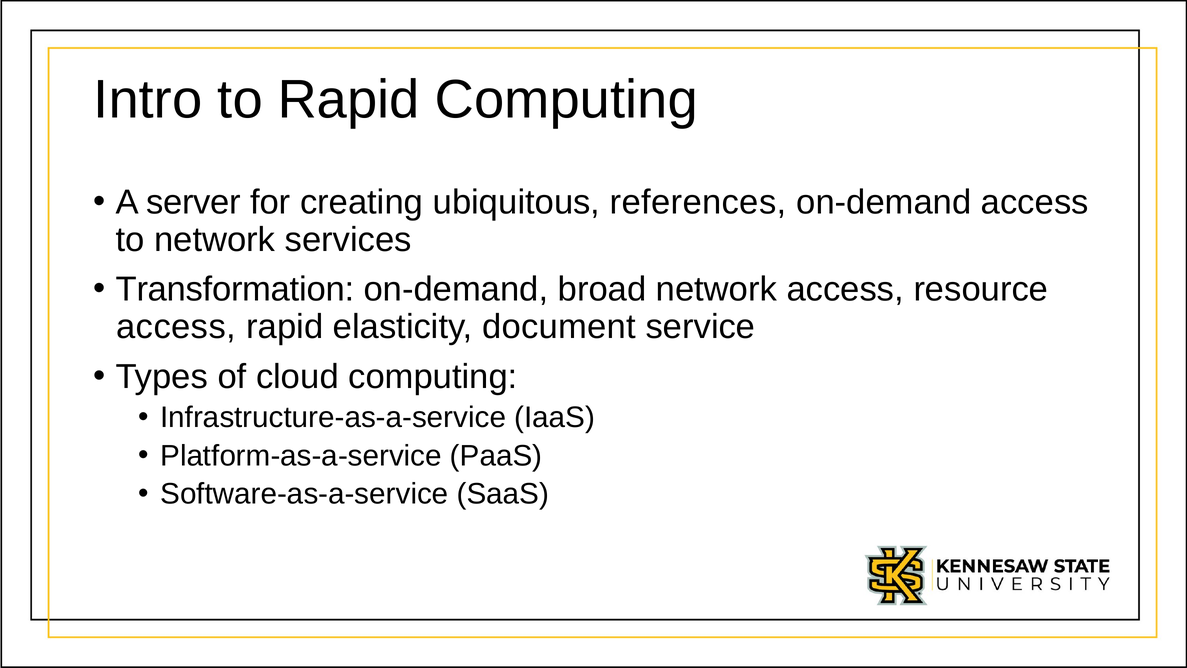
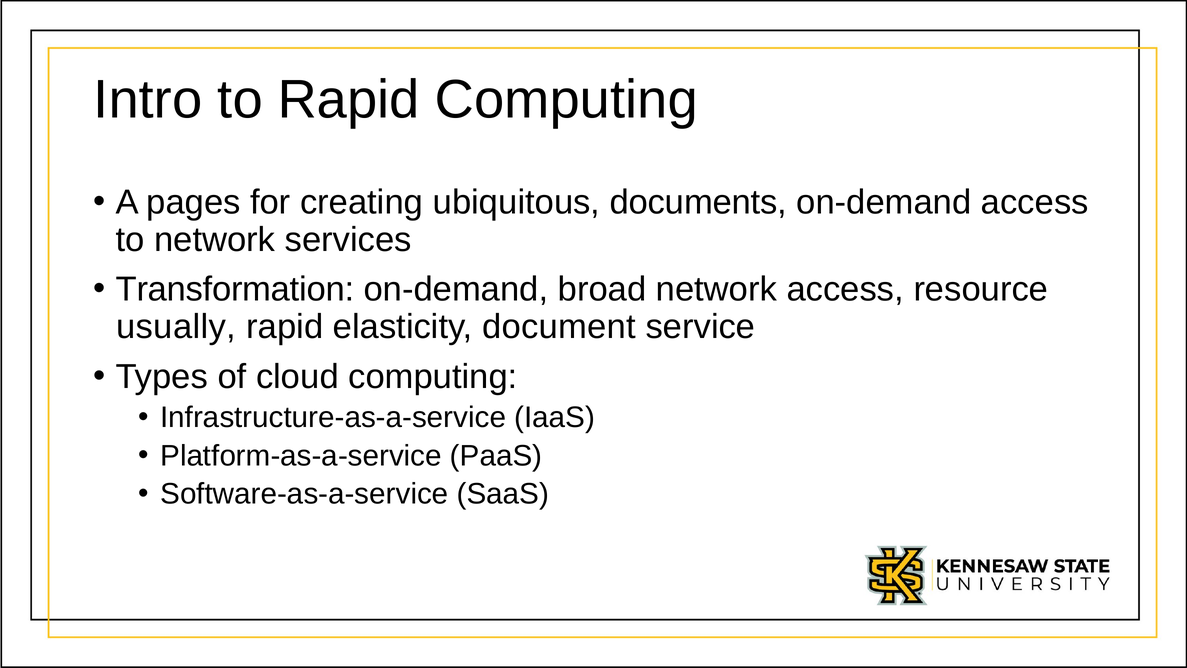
server: server -> pages (193, 202)
references: references -> documents (698, 202)
access: access -> usually (176, 327)
